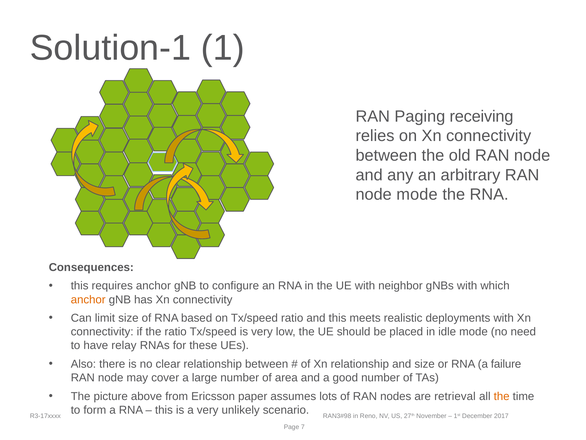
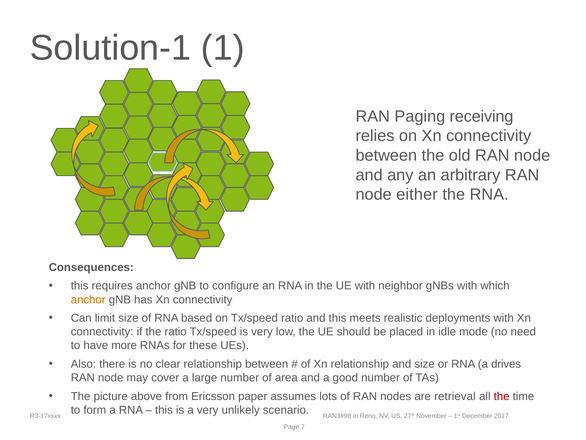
node mode: mode -> either (417, 194)
relay: relay -> more (124, 345)
failure: failure -> drives (506, 364)
the colour: orange -> red (502, 396)
